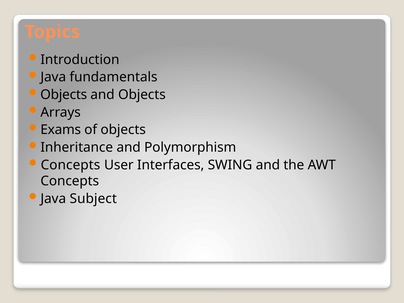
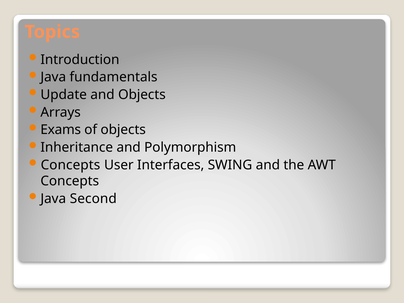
Objects: Objects -> Update (64, 95)
Subject: Subject -> Second (93, 199)
